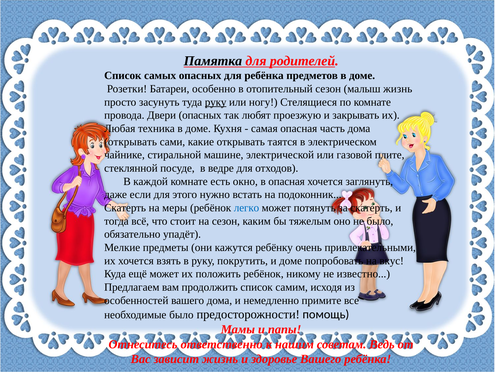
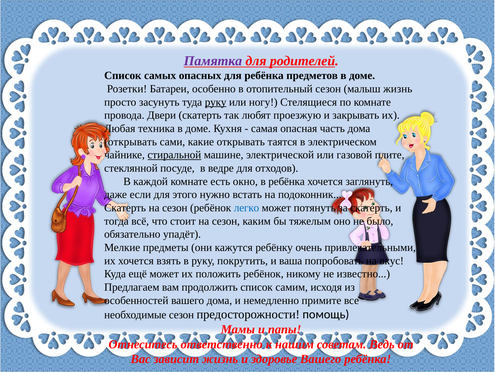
Памятка colour: black -> purple (213, 61)
Двери опасных: опасных -> скатерть (200, 115)
стиральной underline: none -> present (174, 155)
в опасная: опасная -> ребёнка (287, 181)
Скатерть на меры: меры -> сезон (175, 207)
и доме: доме -> ваша (291, 260)
необходимые было: было -> сезон (182, 314)
